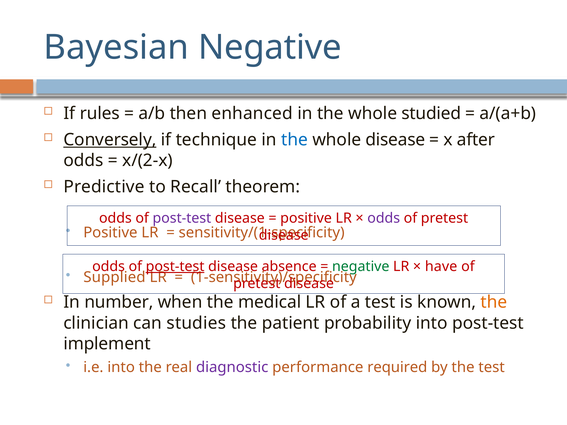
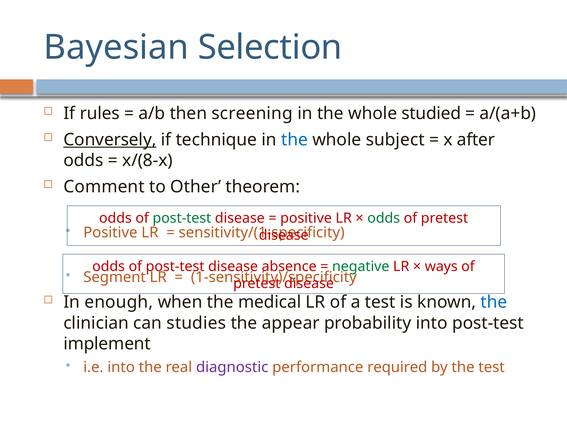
Bayesian Negative: Negative -> Selection (270, 47)
enhanced: enhanced -> screening (252, 114)
whole disease: disease -> subject (395, 140)
x/(2-x: x/(2-x -> x/(8-x (148, 161)
Predictive: Predictive -> Comment (104, 187)
Recall: Recall -> Other (196, 187)
post-test colour: purple -> green (182, 218)
odds colour: purple -> green (384, 218)
post-test underline: present -> none (175, 267)
have: have -> ways (441, 267)
Supplied: Supplied -> Segment (115, 277)
number: number -> enough (119, 302)
the colour: orange -> blue (494, 302)
patient: patient -> appear (291, 323)
